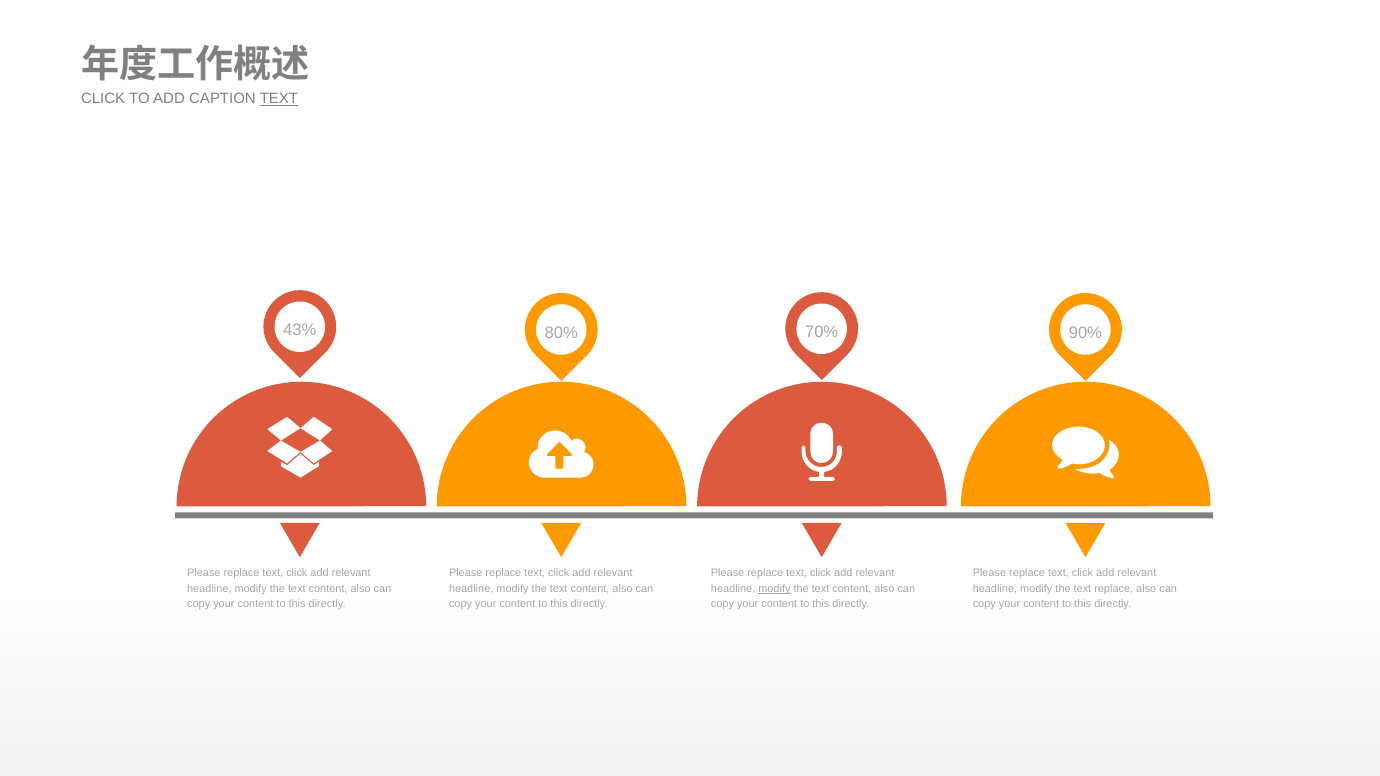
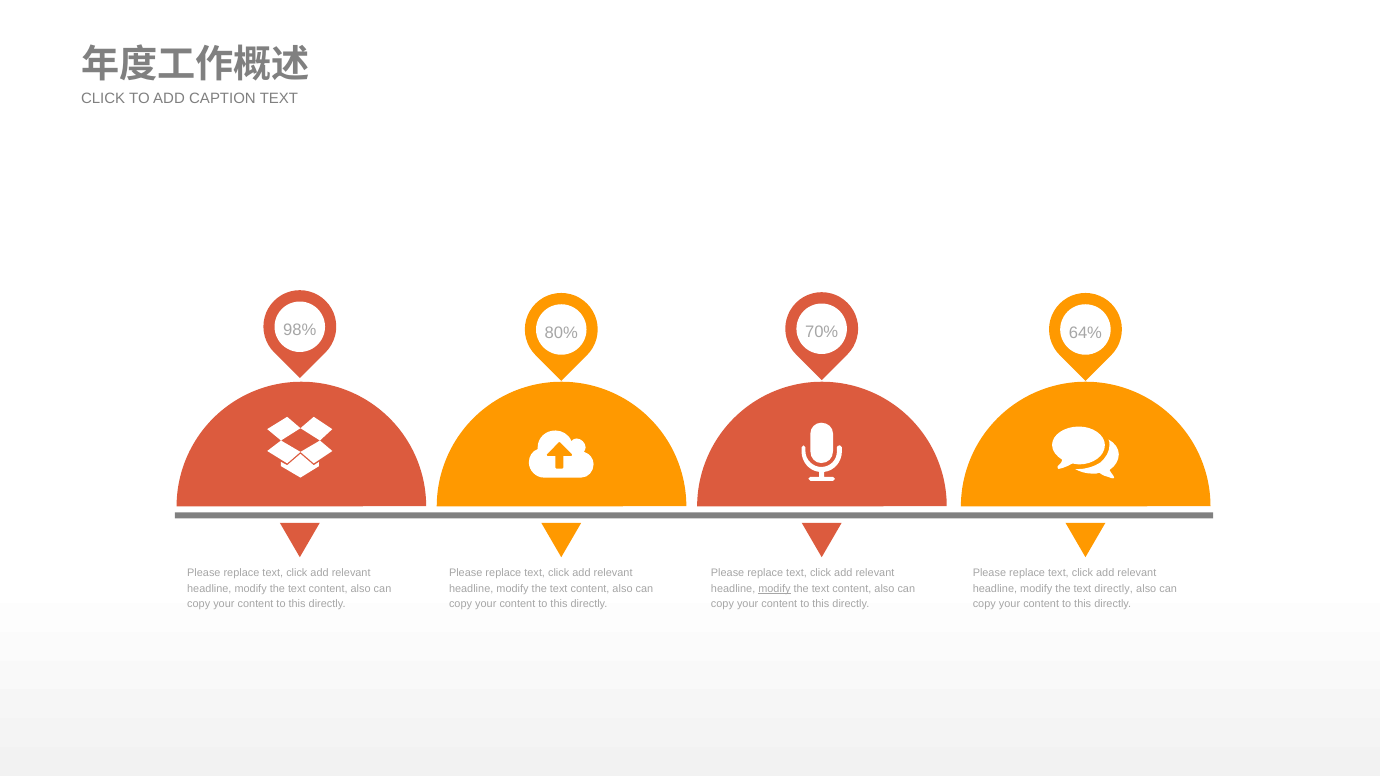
TEXT underline: present -> none (279, 99)
43%: 43% -> 98% (300, 330)
90%: 90% -> 64% (1085, 333)
text replace: replace -> directly (1114, 589)
